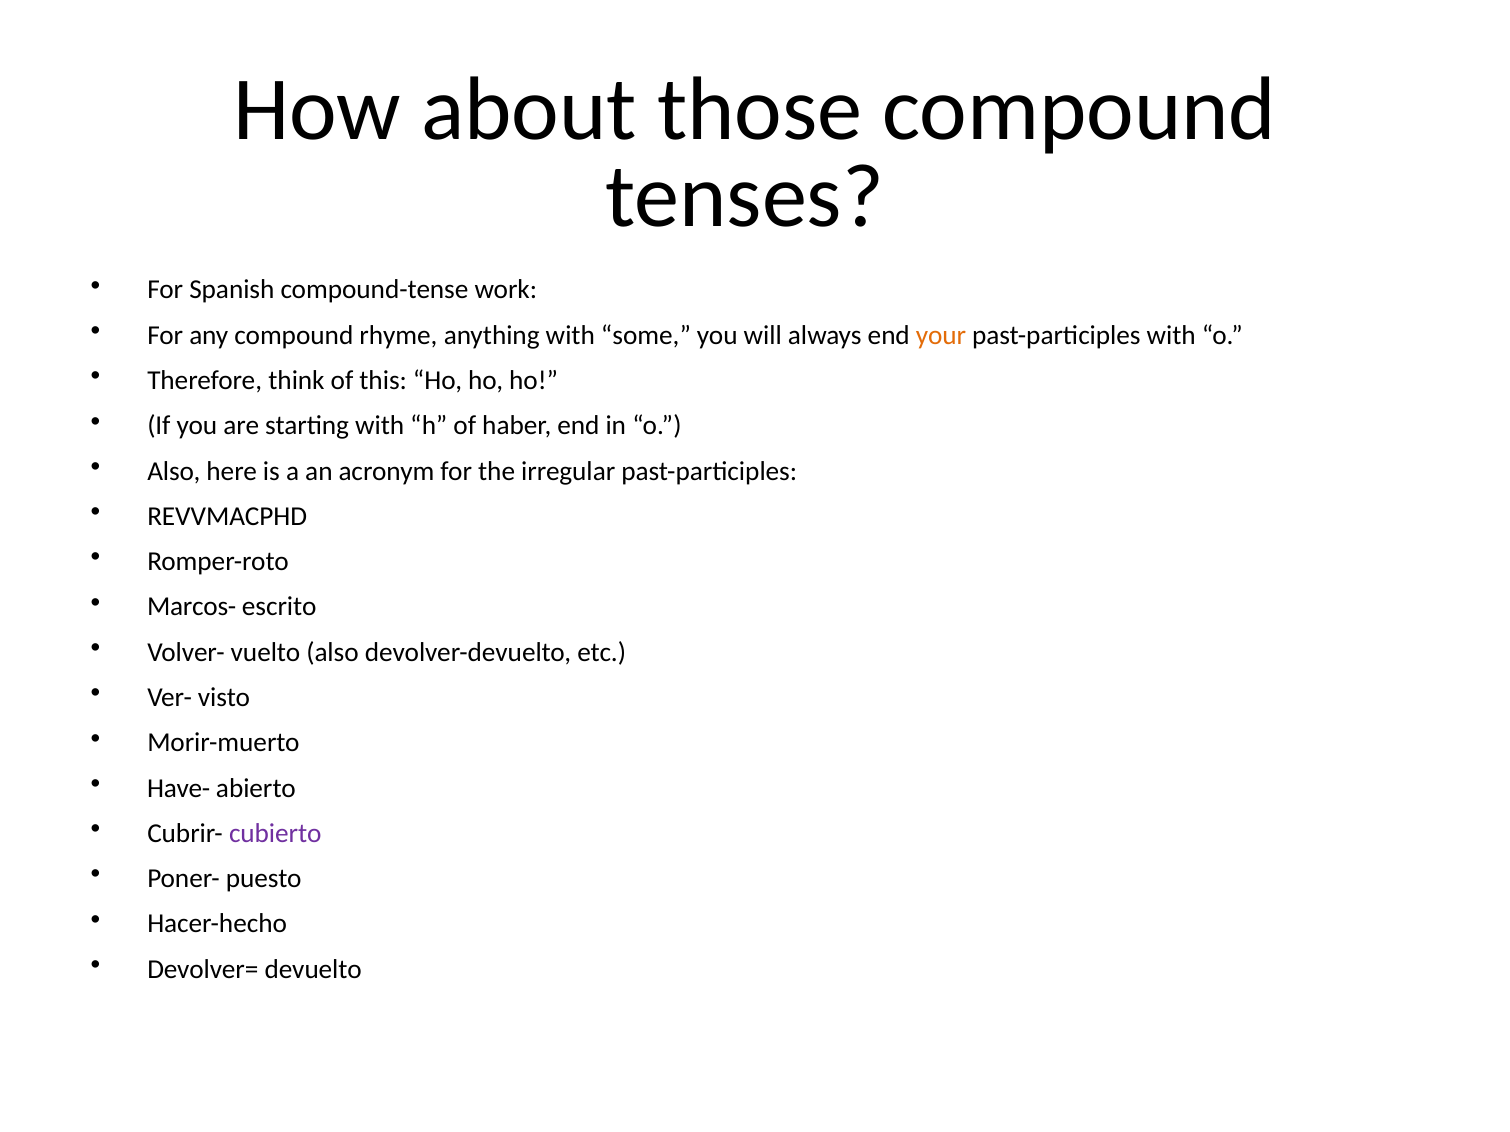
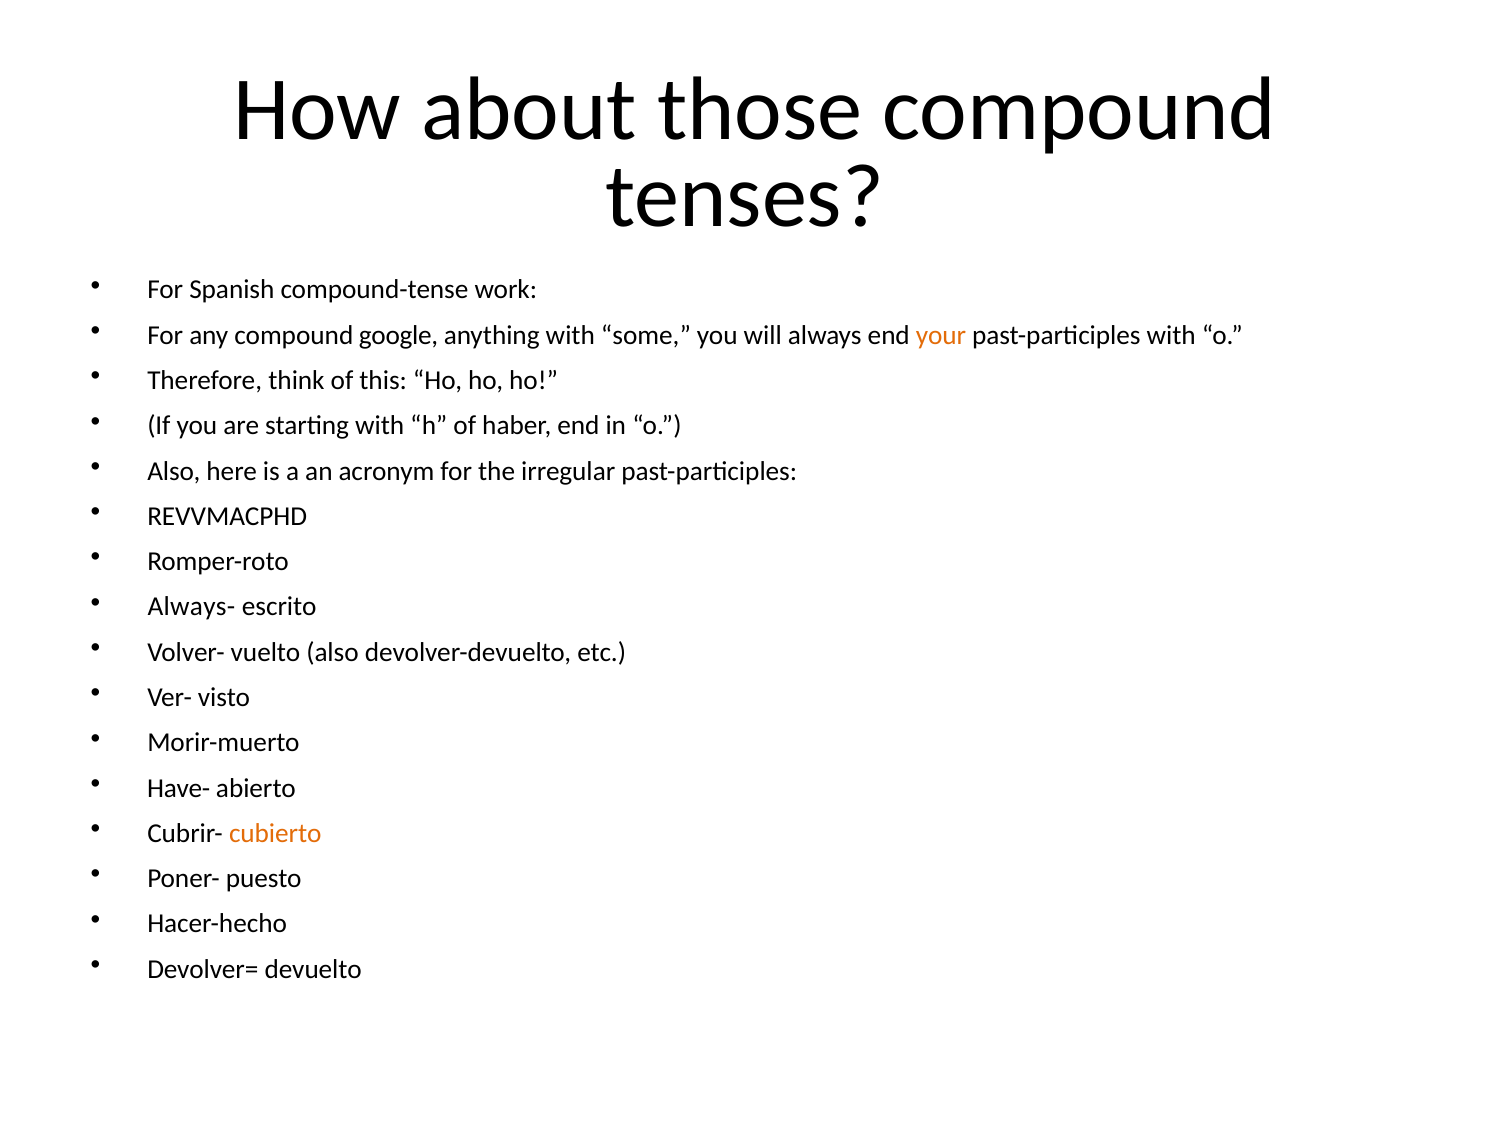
rhyme: rhyme -> google (399, 335)
Marcos-: Marcos- -> Always- (191, 607)
cubierto colour: purple -> orange (275, 834)
